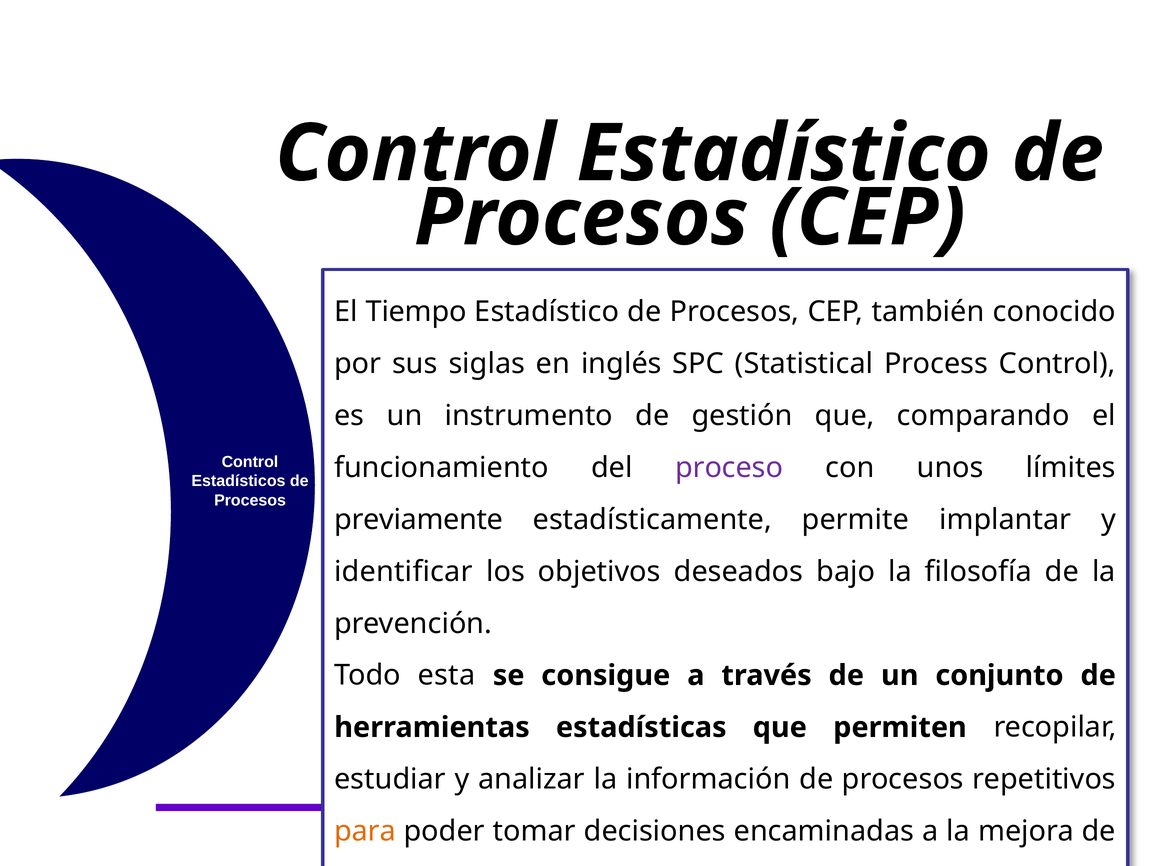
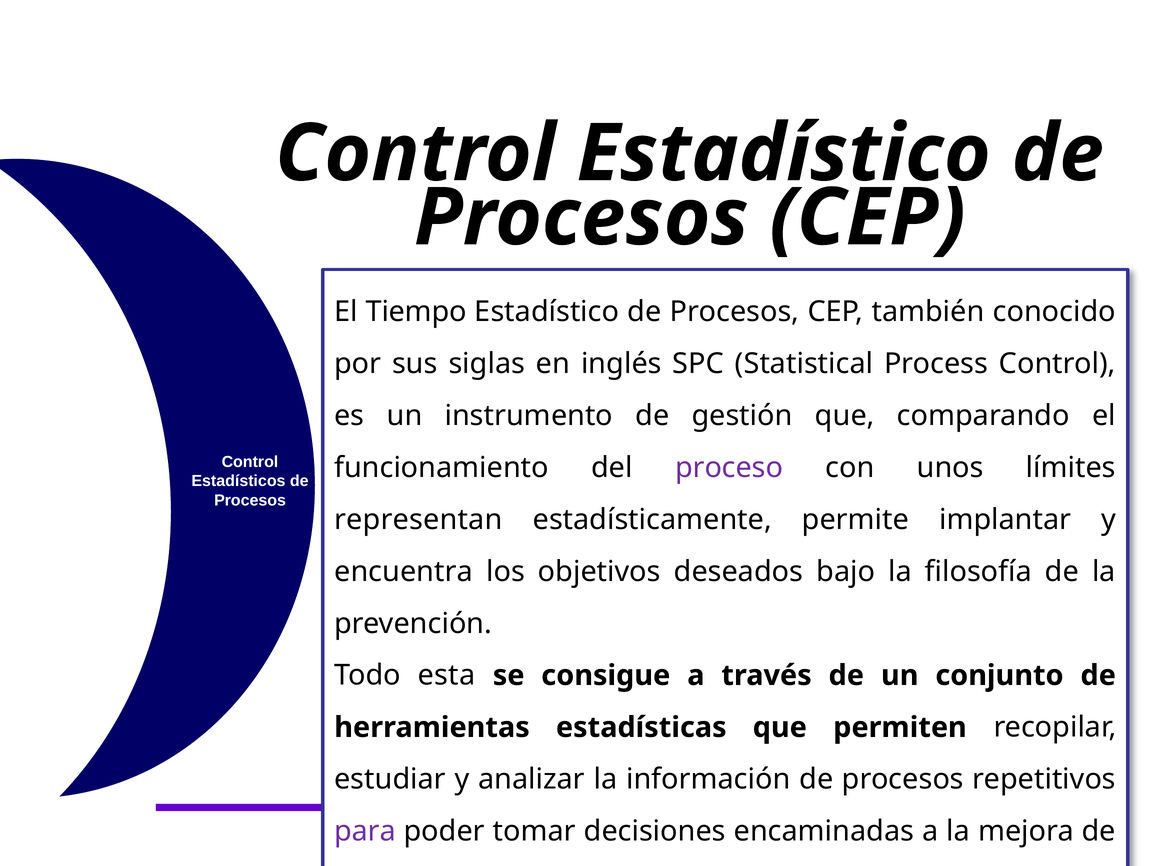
previamente: previamente -> representan (418, 520)
identificar: identificar -> encuentra (404, 572)
para colour: orange -> purple (365, 832)
